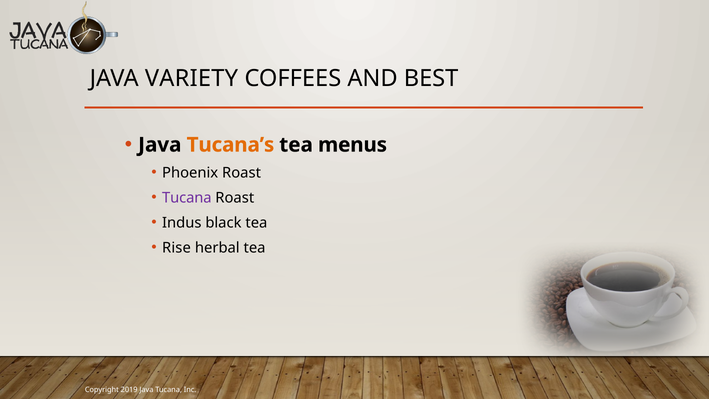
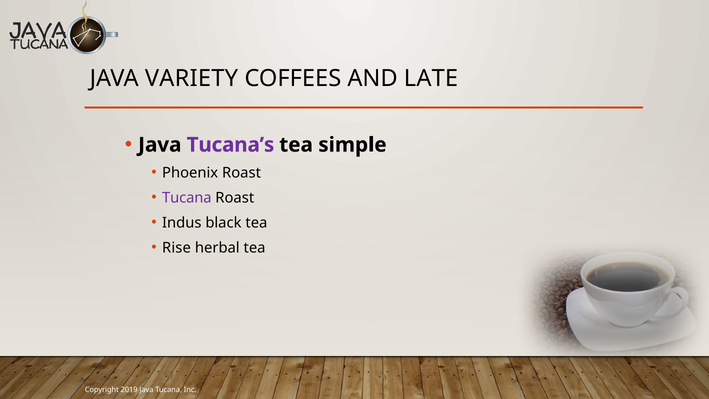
BEST: BEST -> LATE (431, 79)
Tucana’s colour: orange -> purple (230, 145)
menus: menus -> simple (352, 145)
